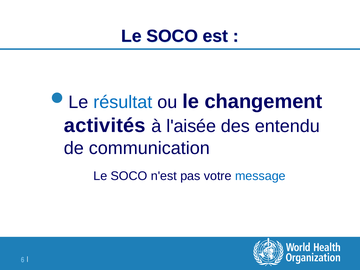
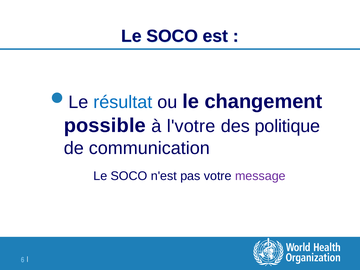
activités: activités -> possible (105, 125)
l'aisée: l'aisée -> l'votre (191, 126)
entendu: entendu -> politique (287, 126)
message colour: blue -> purple (260, 176)
